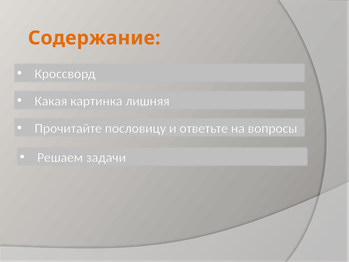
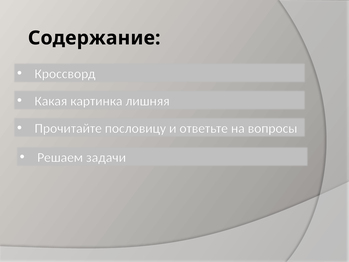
Содержание colour: orange -> black (94, 38)
